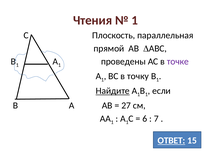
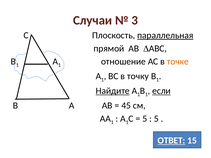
Чтения: Чтения -> Случаи (93, 20)
1: 1 -> 3 (135, 20)
параллельная underline: none -> present (165, 35)
проведены: проведены -> отношение (123, 62)
точке colour: purple -> orange (178, 62)
если underline: none -> present (161, 91)
27: 27 -> 45 (126, 106)
6: 6 -> 5 (145, 119)
7: 7 -> 5 (156, 119)
